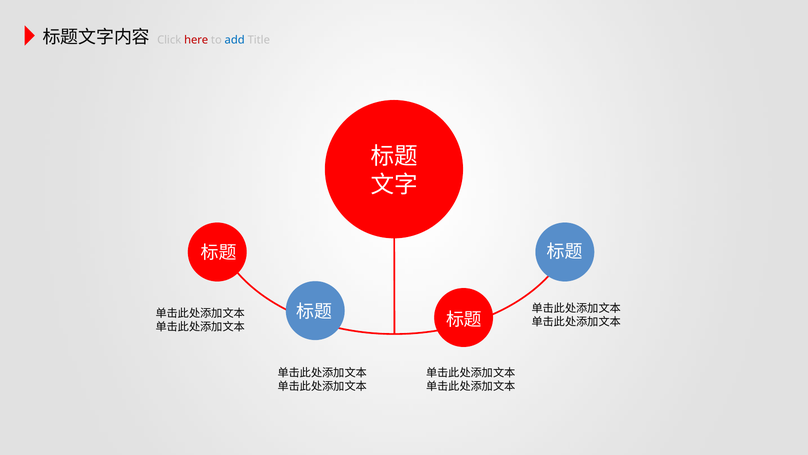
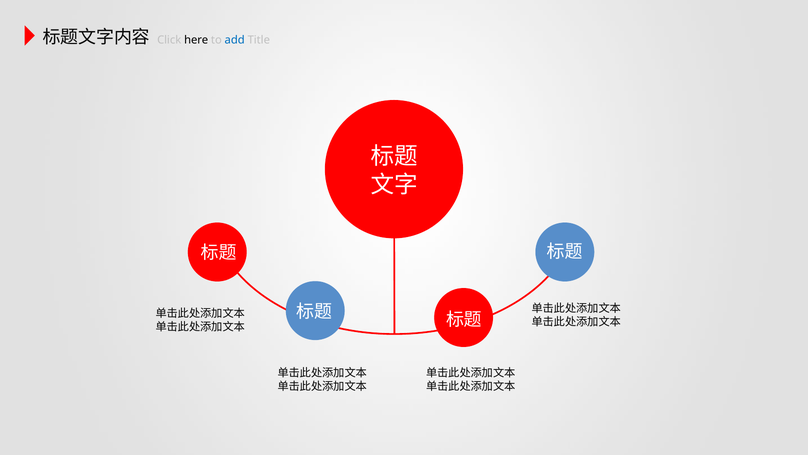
here colour: red -> black (196, 40)
